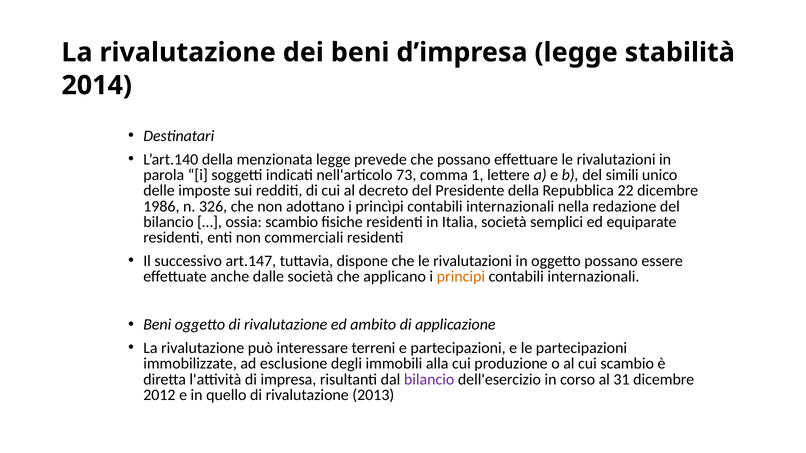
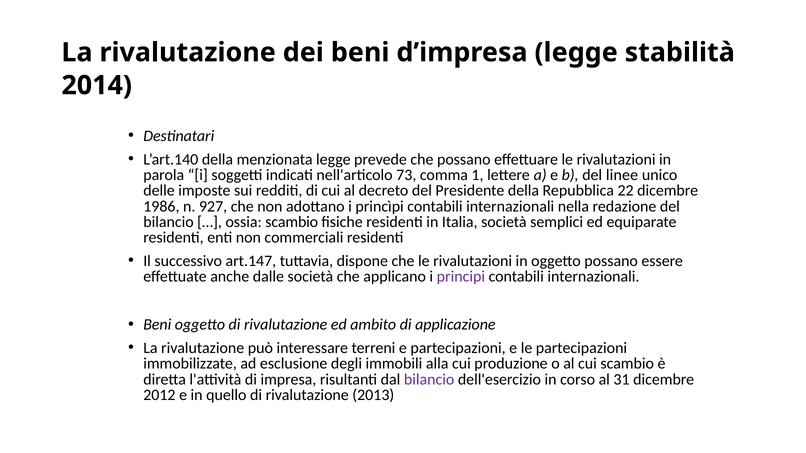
simili: simili -> linee (622, 175)
326: 326 -> 927 (213, 207)
principi colour: orange -> purple (461, 277)
